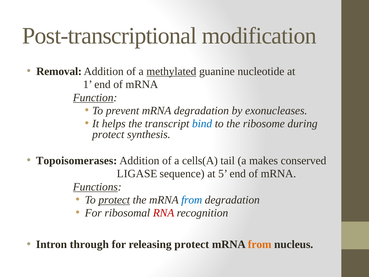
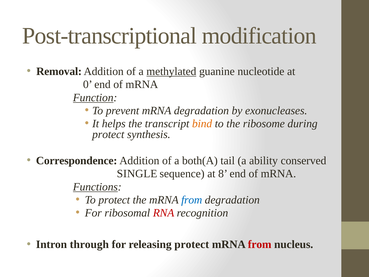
1: 1 -> 0 (88, 84)
bind colour: blue -> orange (202, 124)
Topoisomerases: Topoisomerases -> Correspondence (77, 161)
cells(A: cells(A -> both(A (200, 161)
makes: makes -> ability (264, 161)
LIGASE: LIGASE -> SINGLE (137, 174)
5: 5 -> 8 (223, 174)
protect underline: present -> none (114, 200)
from colour: orange -> red (260, 244)
